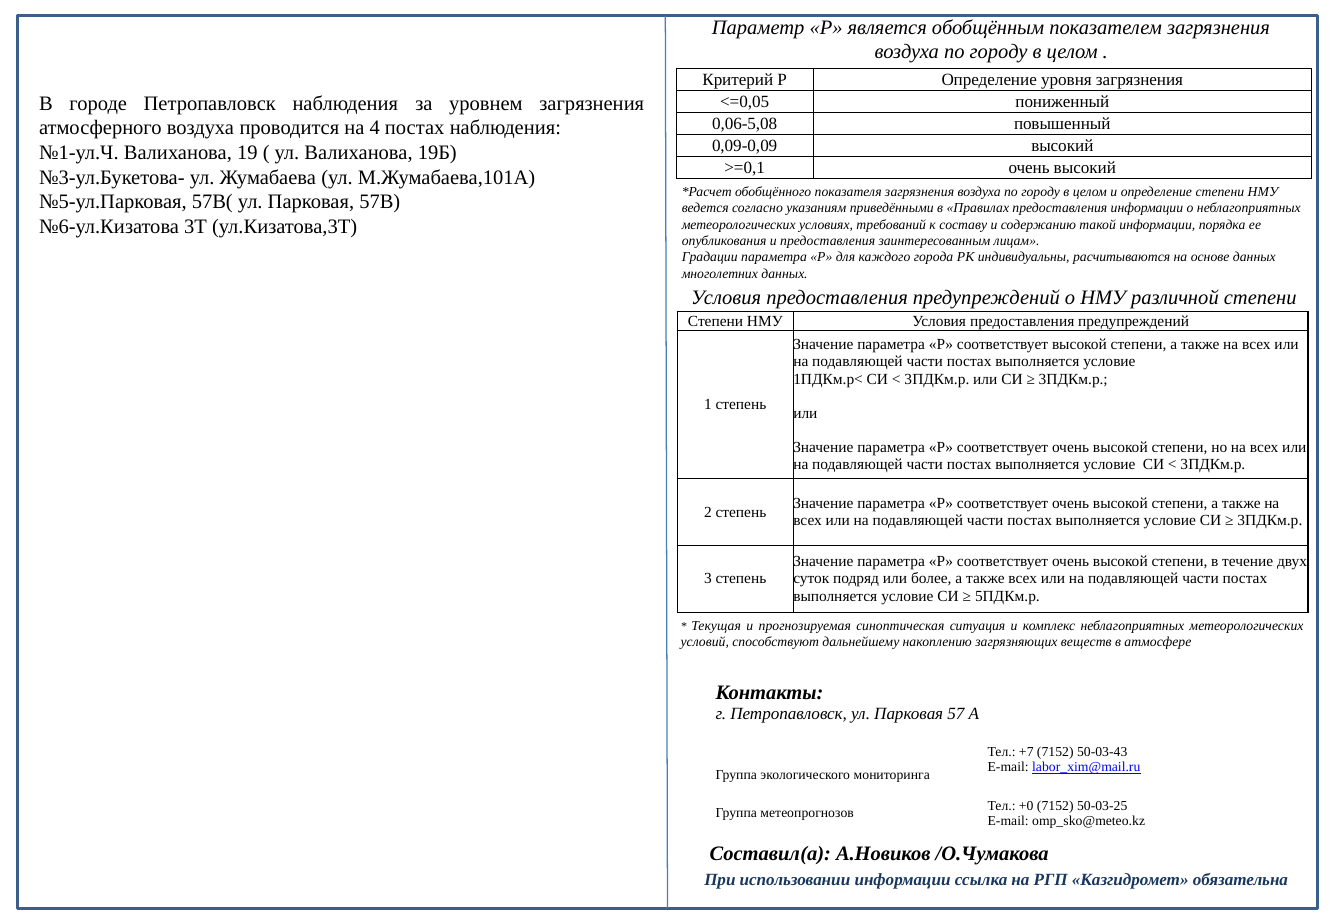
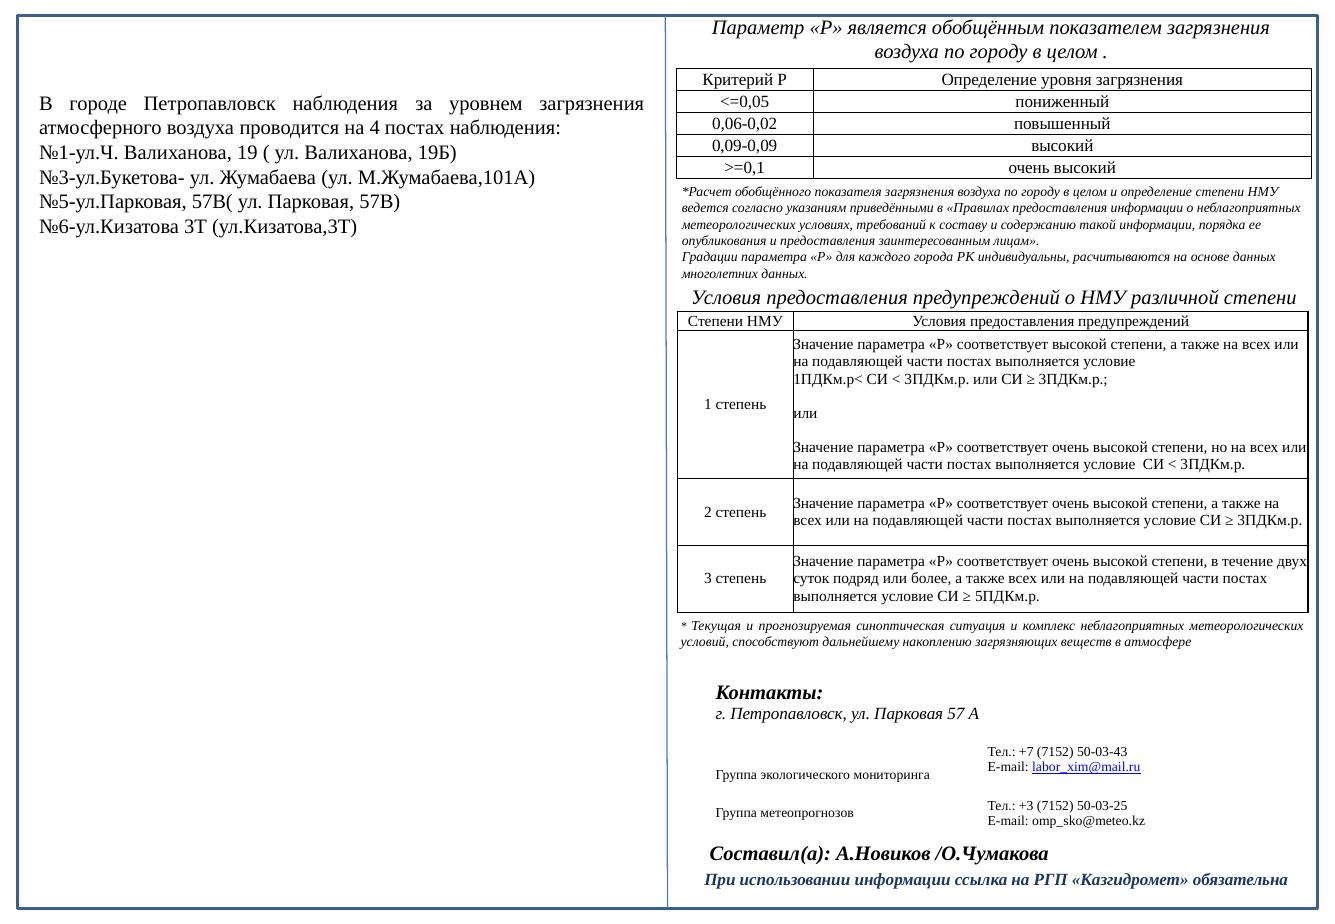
0,06-5,08: 0,06-5,08 -> 0,06-0,02 (745, 123)
+0: +0 -> +3 (1026, 806)
